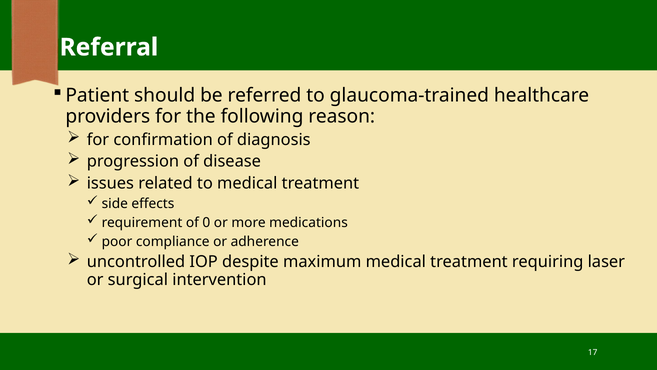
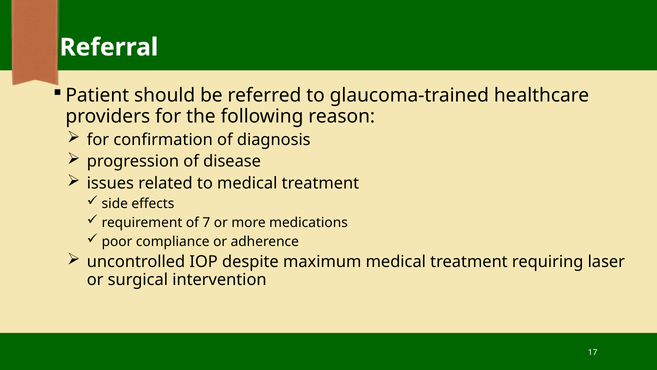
0: 0 -> 7 (206, 222)
